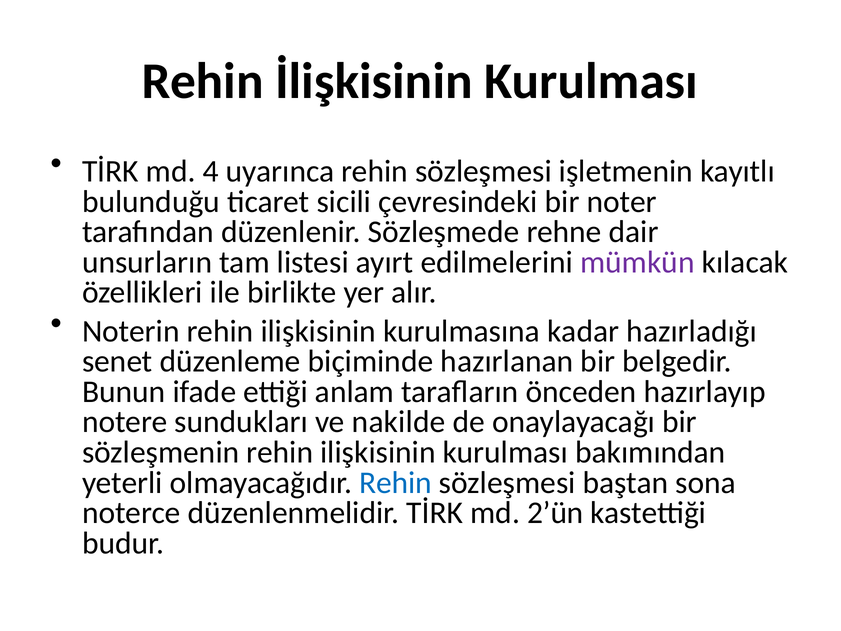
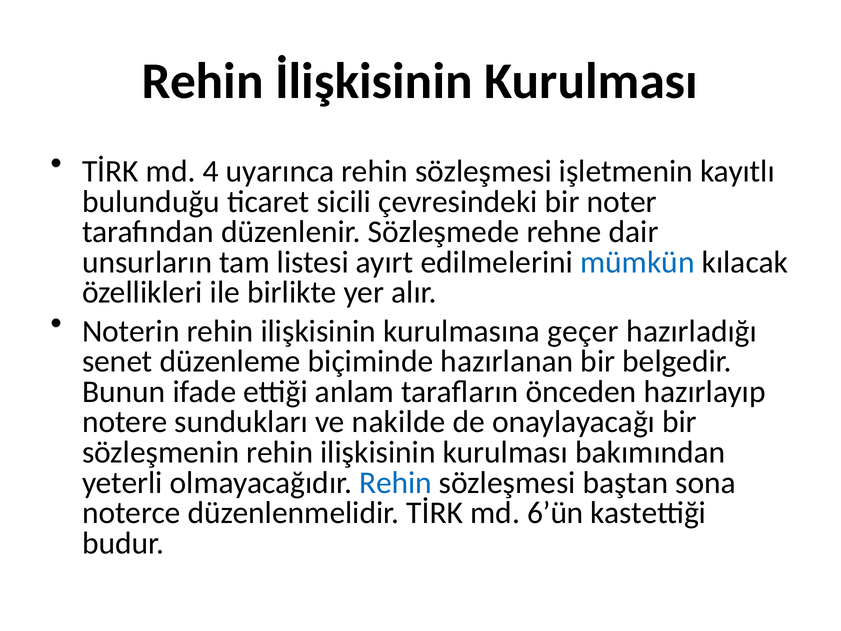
mümkün colour: purple -> blue (637, 262)
kadar: kadar -> geçer (583, 331)
2’ün: 2’ün -> 6’ün (555, 513)
